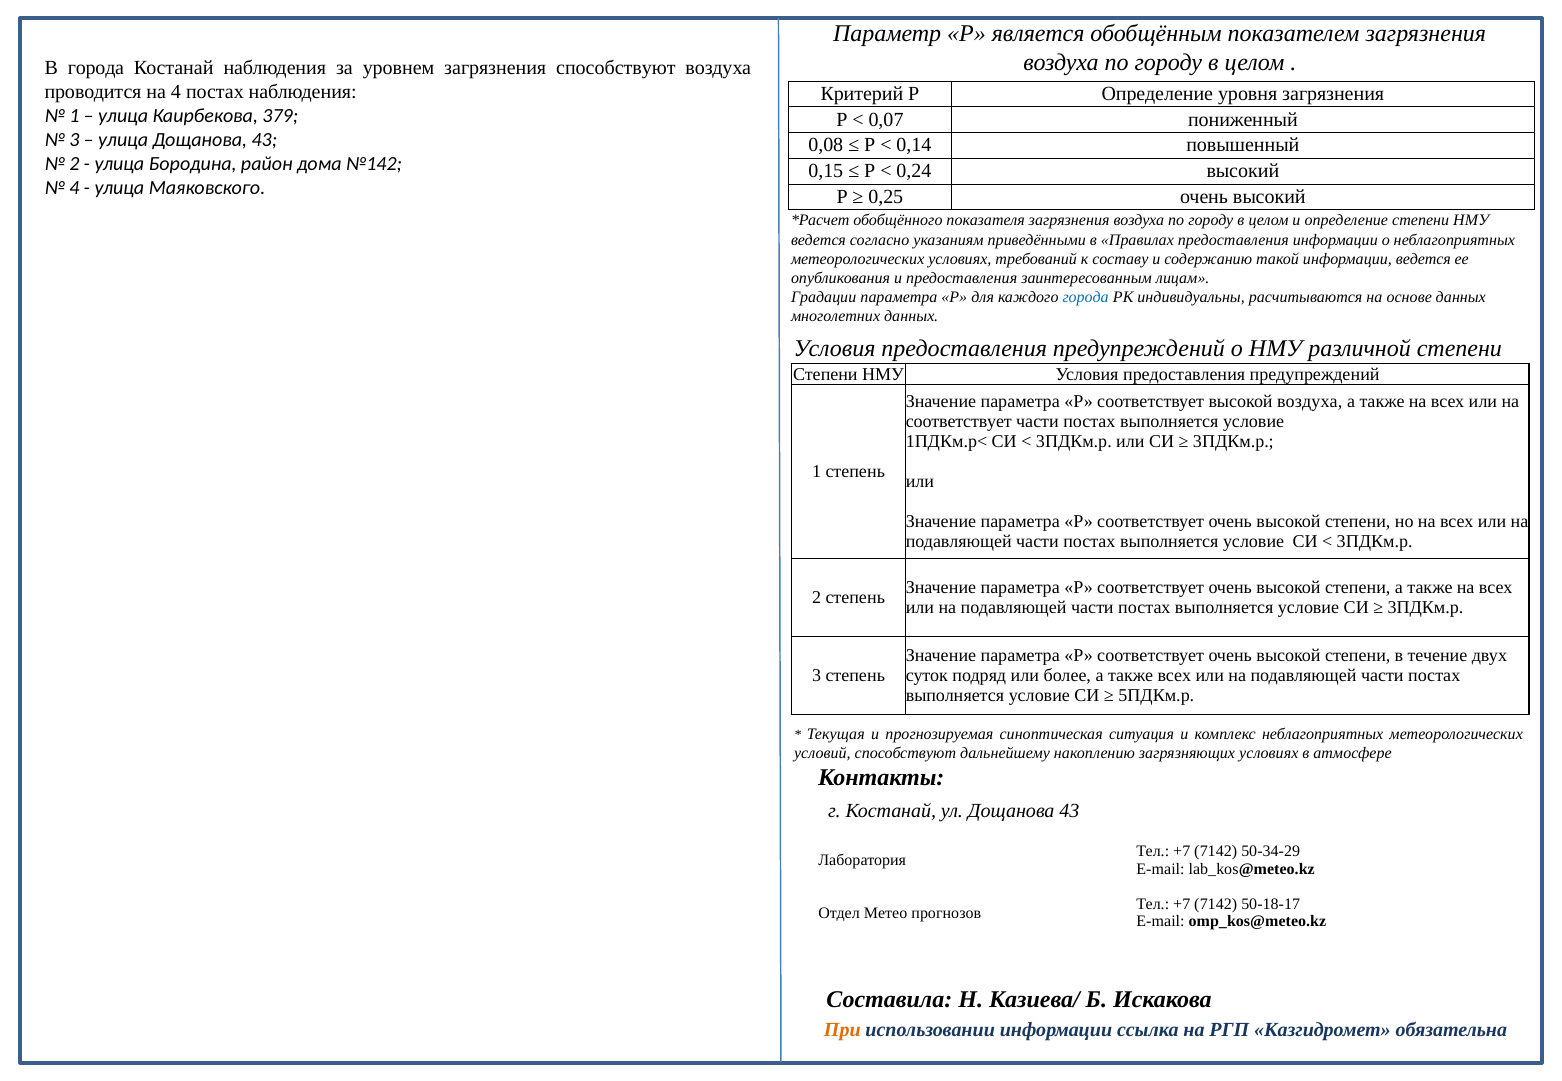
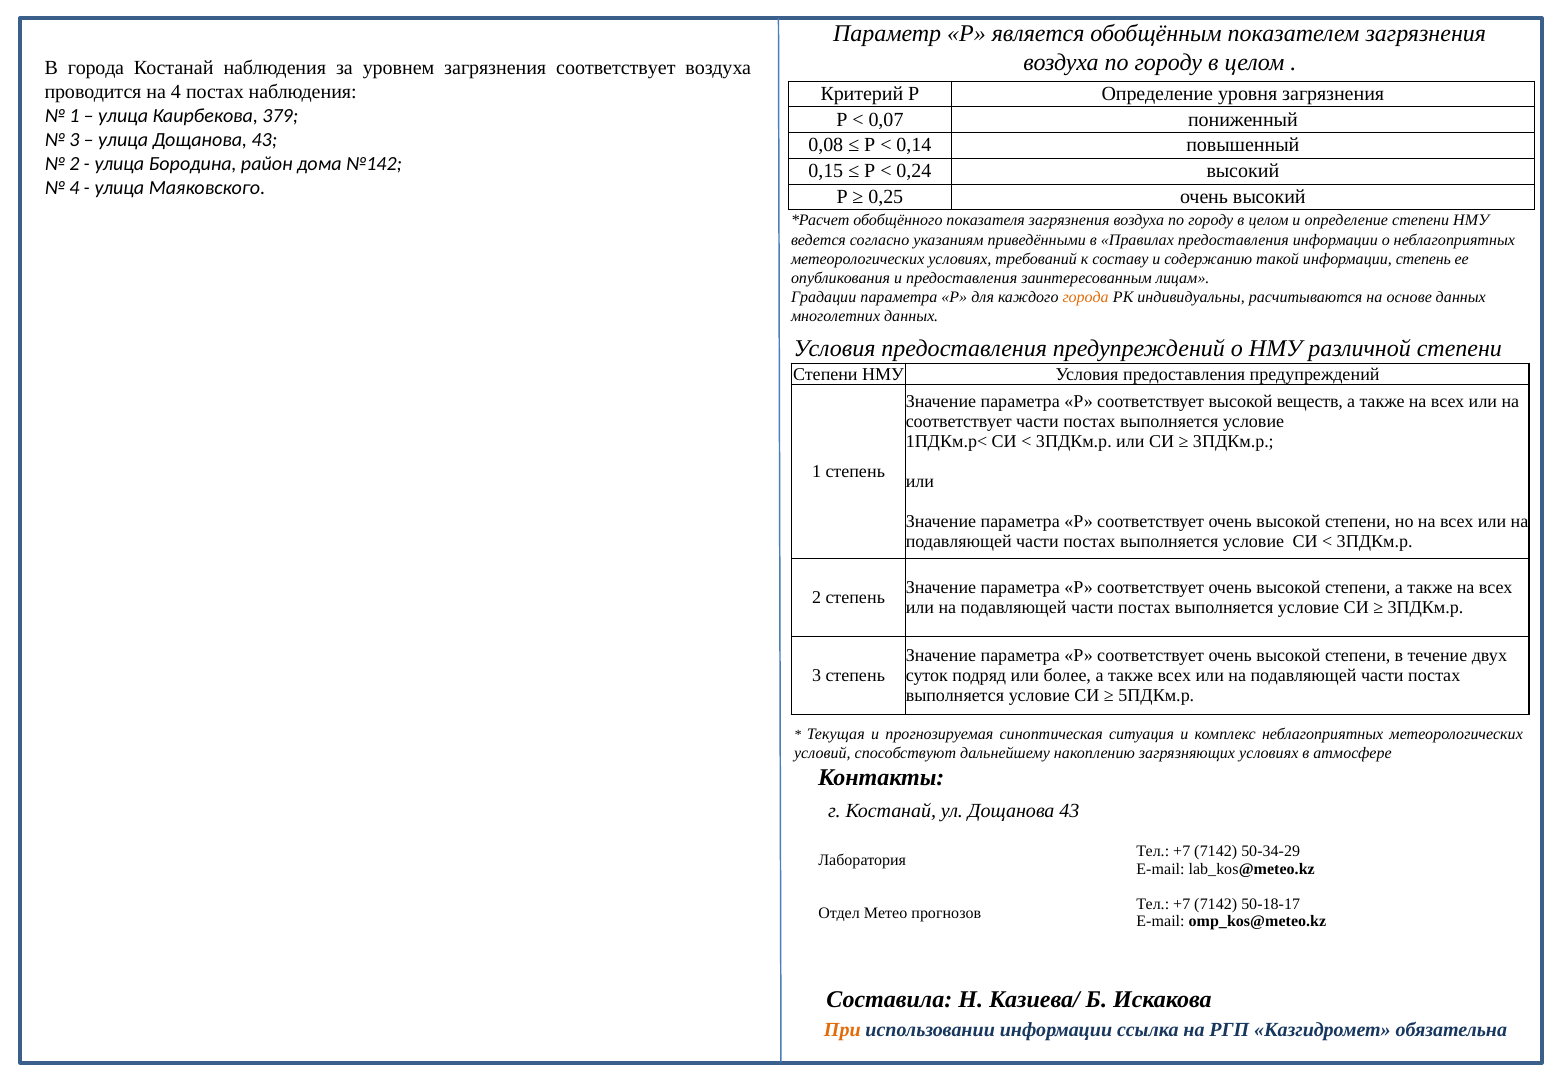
загрязнения способствуют: способствуют -> соответствует (616, 67)
информации ведется: ведется -> степень (1423, 259)
города colour: blue -> orange (1086, 298)
высокой воздуха: воздуха -> веществ (1310, 402)
